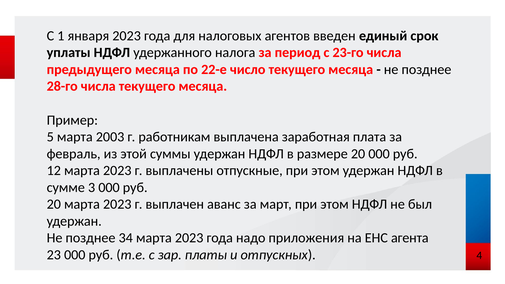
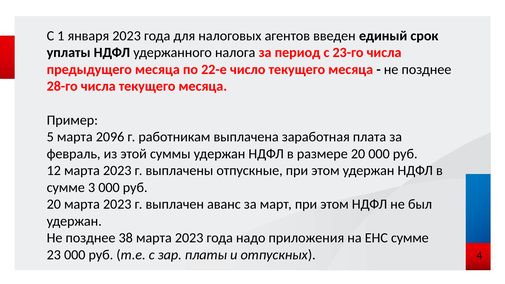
2003: 2003 -> 2096 (110, 137)
34: 34 -> 38 (126, 238)
ЕНС агента: агента -> сумме (410, 238)
